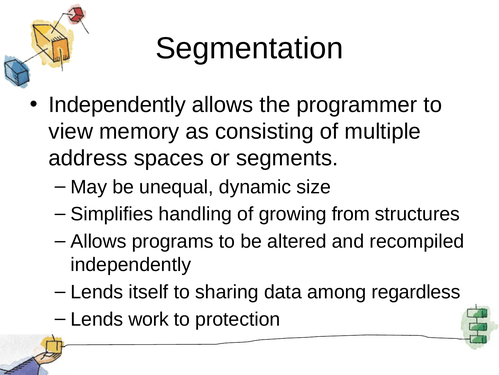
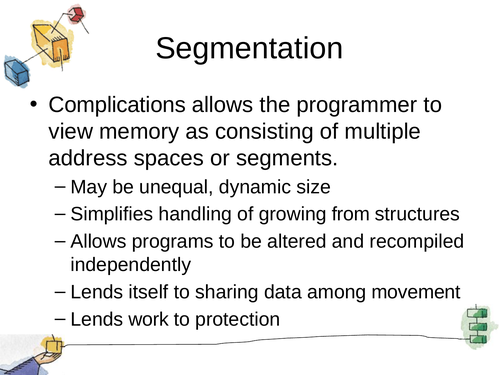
Independently: Independently -> Complications (117, 105)
regardless: regardless -> movement (416, 291)
